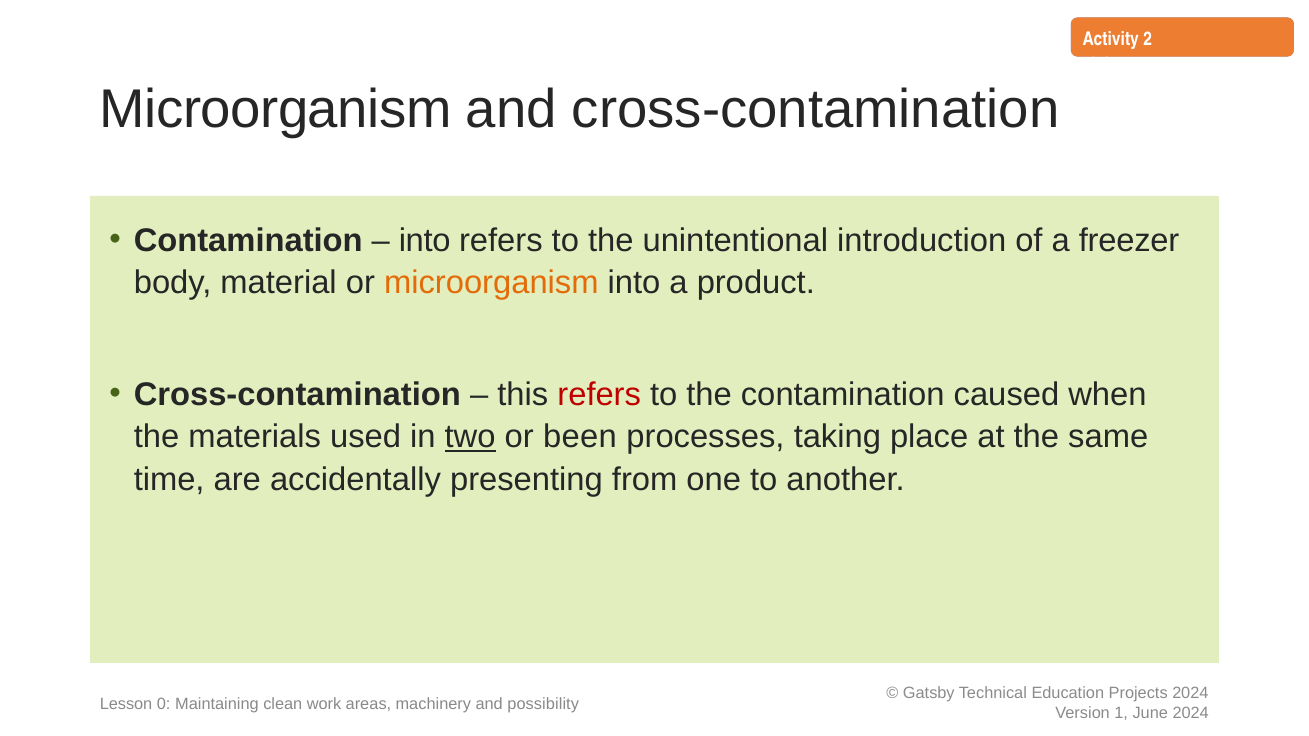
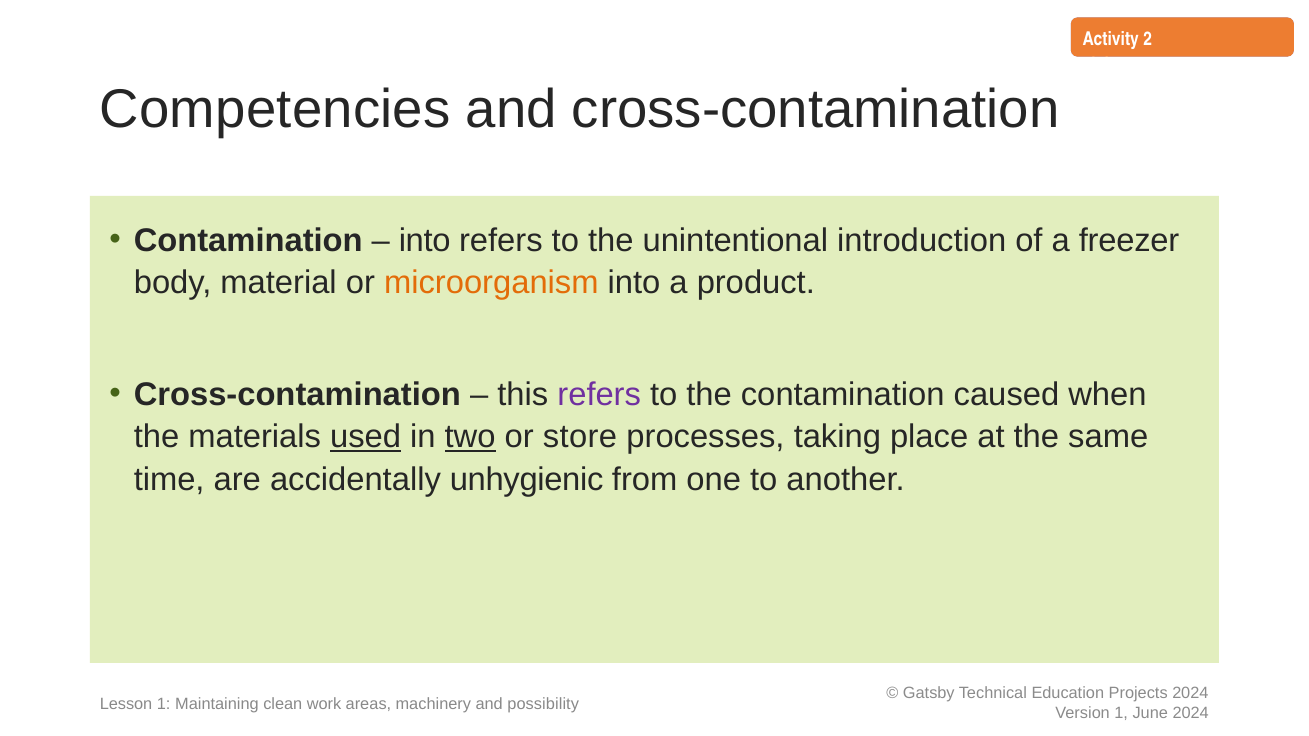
Microorganism: Microorganism -> Competencies (275, 110)
refers colour: red -> purple (599, 395)
used underline: none -> present (366, 437)
been: been -> store (580, 437)
presenting: presenting -> unhygienic (527, 480)
Lesson 0: 0 -> 1 (164, 704)
